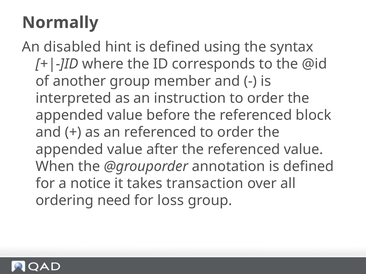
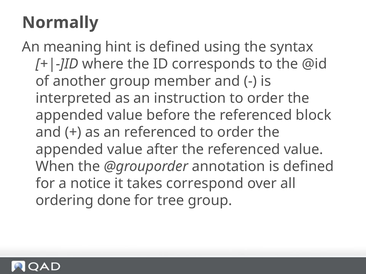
disabled: disabled -> meaning (73, 47)
transaction: transaction -> correspond (205, 184)
need: need -> done (114, 201)
loss: loss -> tree (171, 201)
